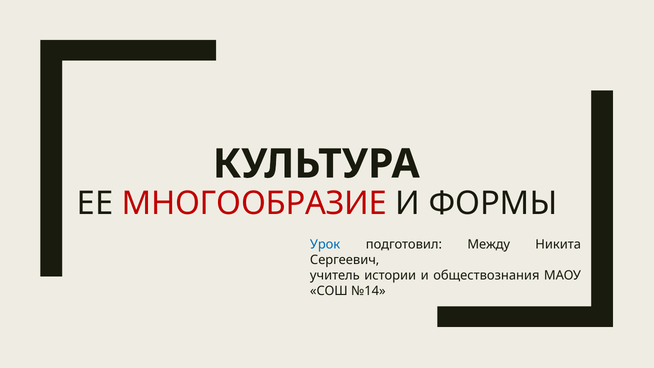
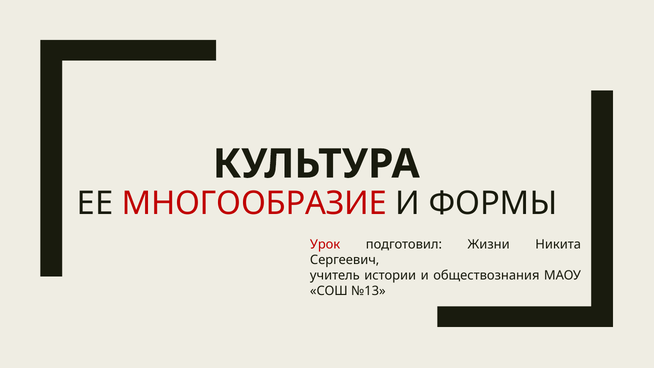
Урок colour: blue -> red (325, 244)
Между: Между -> Жизни (489, 244)
№14: №14 -> №13 (368, 291)
